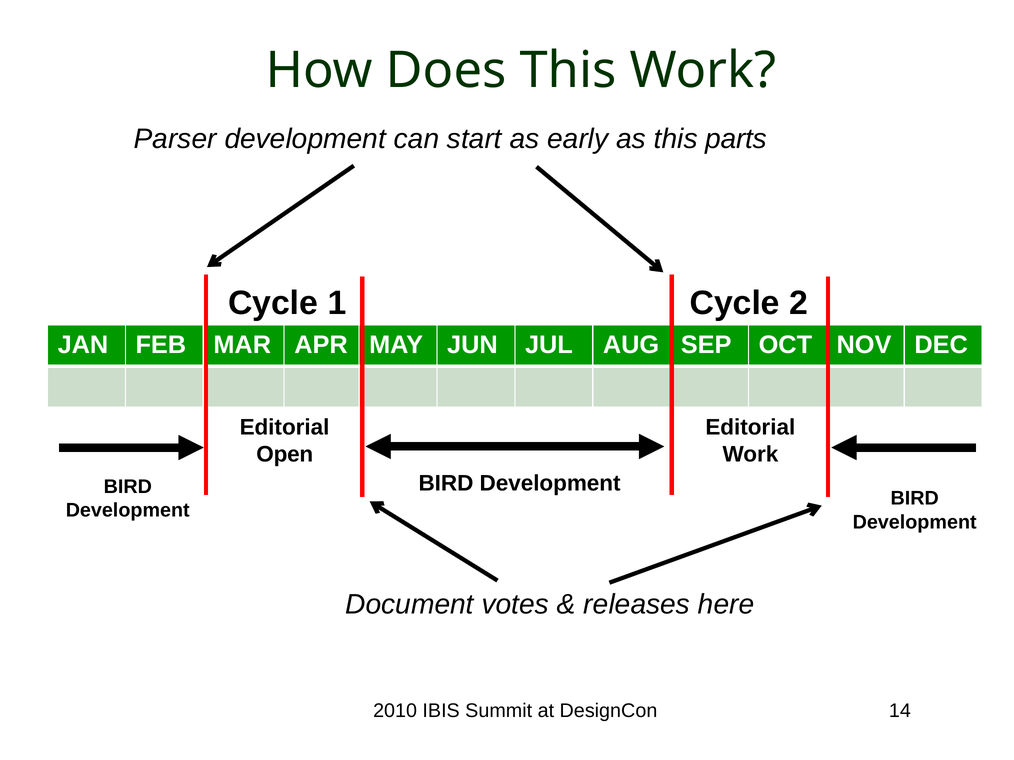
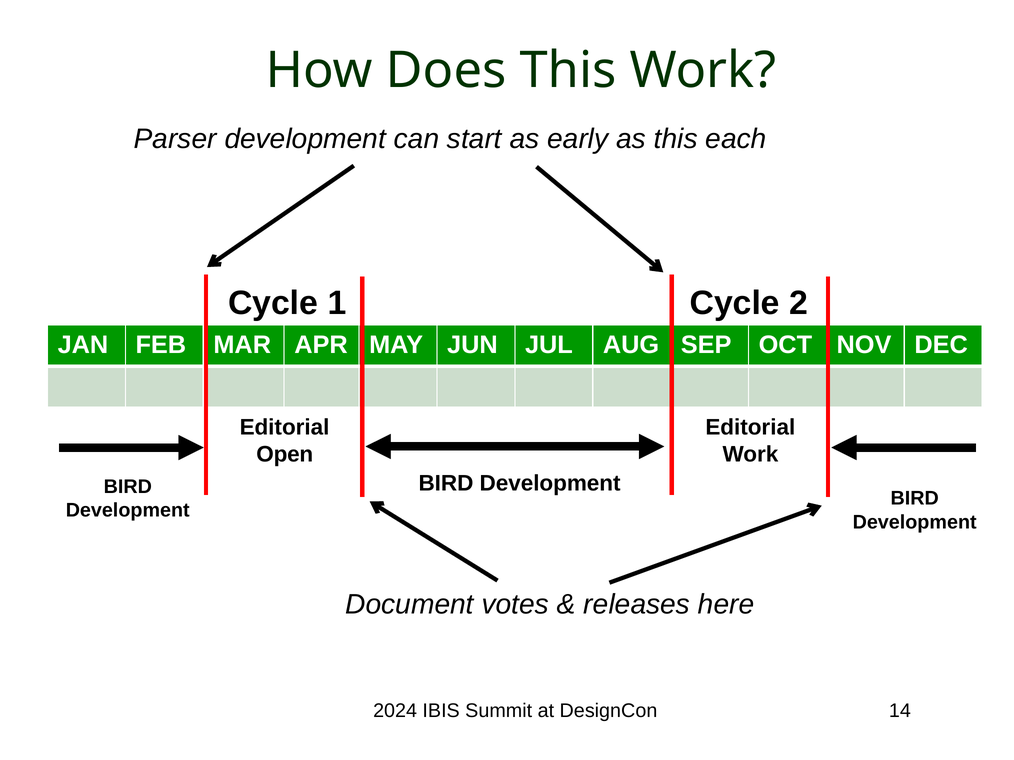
parts: parts -> each (736, 139)
2010: 2010 -> 2024 (395, 711)
